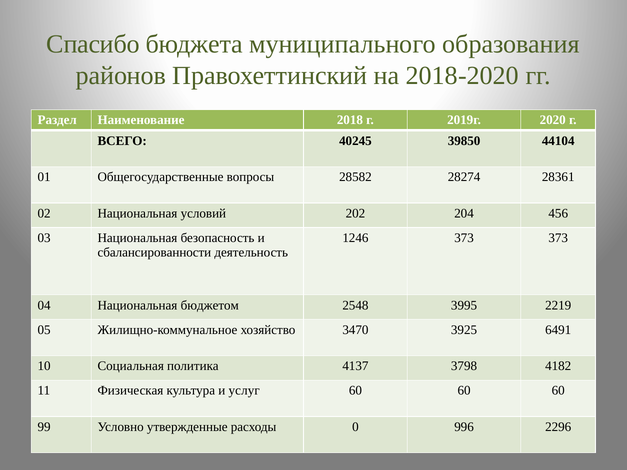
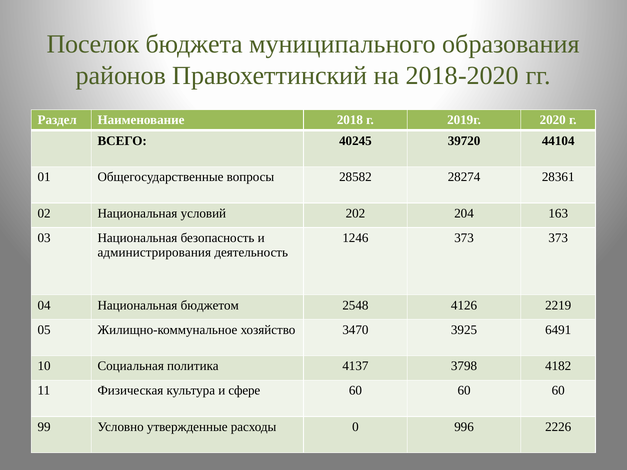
Спасибо: Спасибо -> Поселок (93, 44)
39850: 39850 -> 39720 (464, 141)
456: 456 -> 163 (558, 213)
сбалансированности: сбалансированности -> администрирования (154, 252)
3995: 3995 -> 4126 (464, 305)
услуг: услуг -> сфере (244, 391)
2296: 2296 -> 2226 (558, 427)
